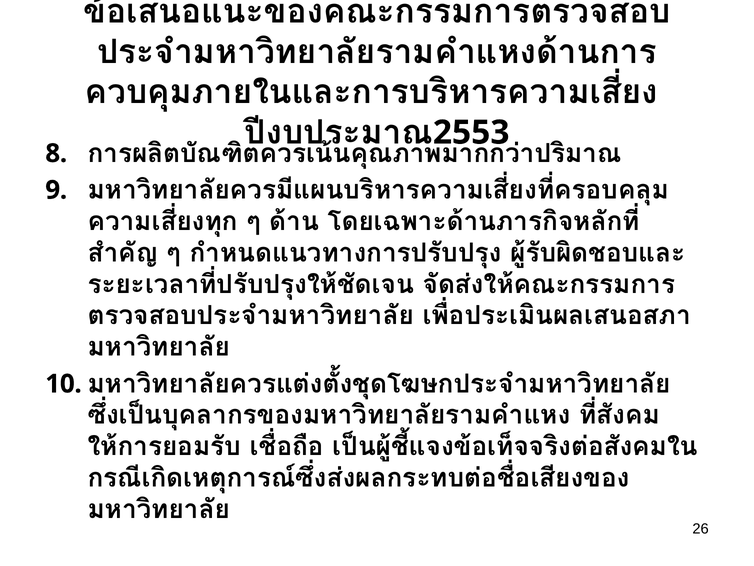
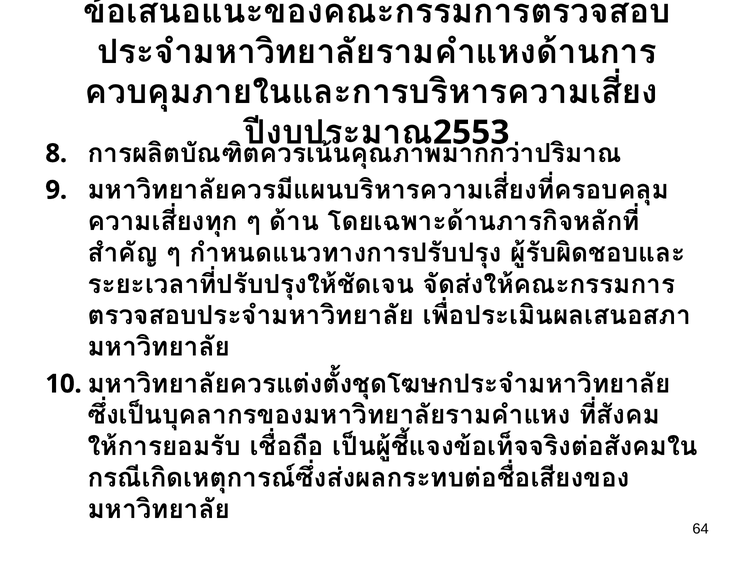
26: 26 -> 64 (701, 529)
